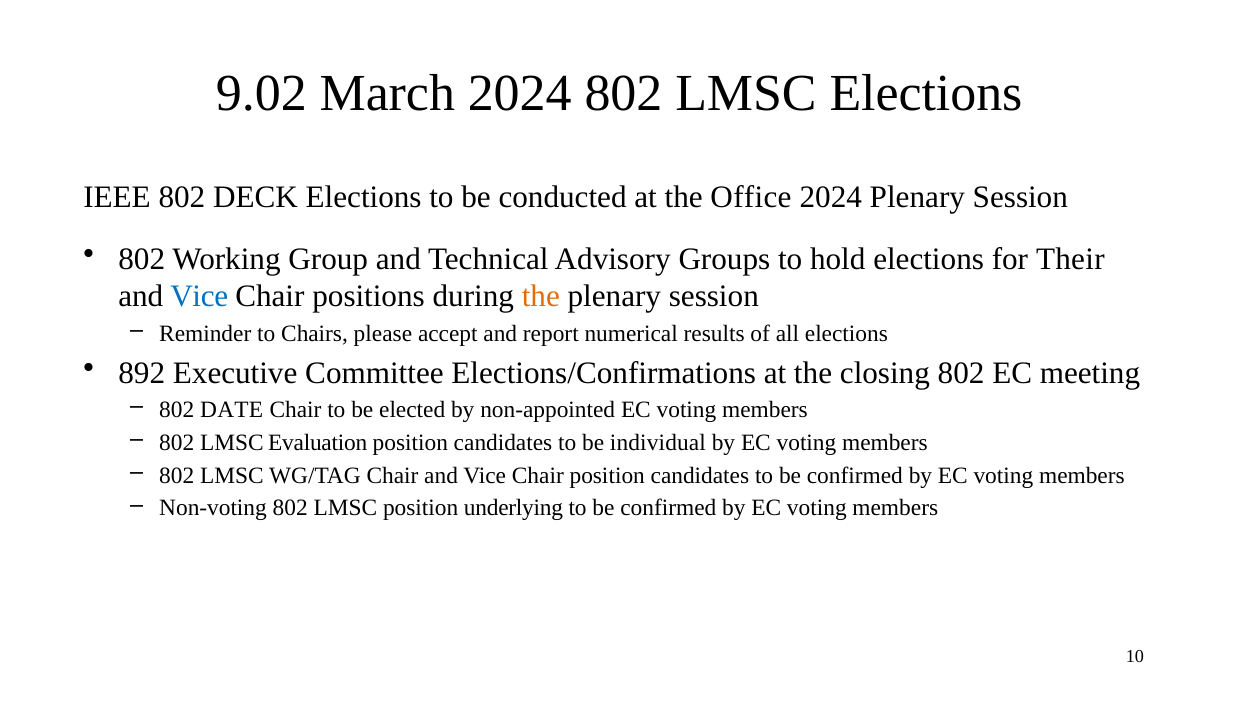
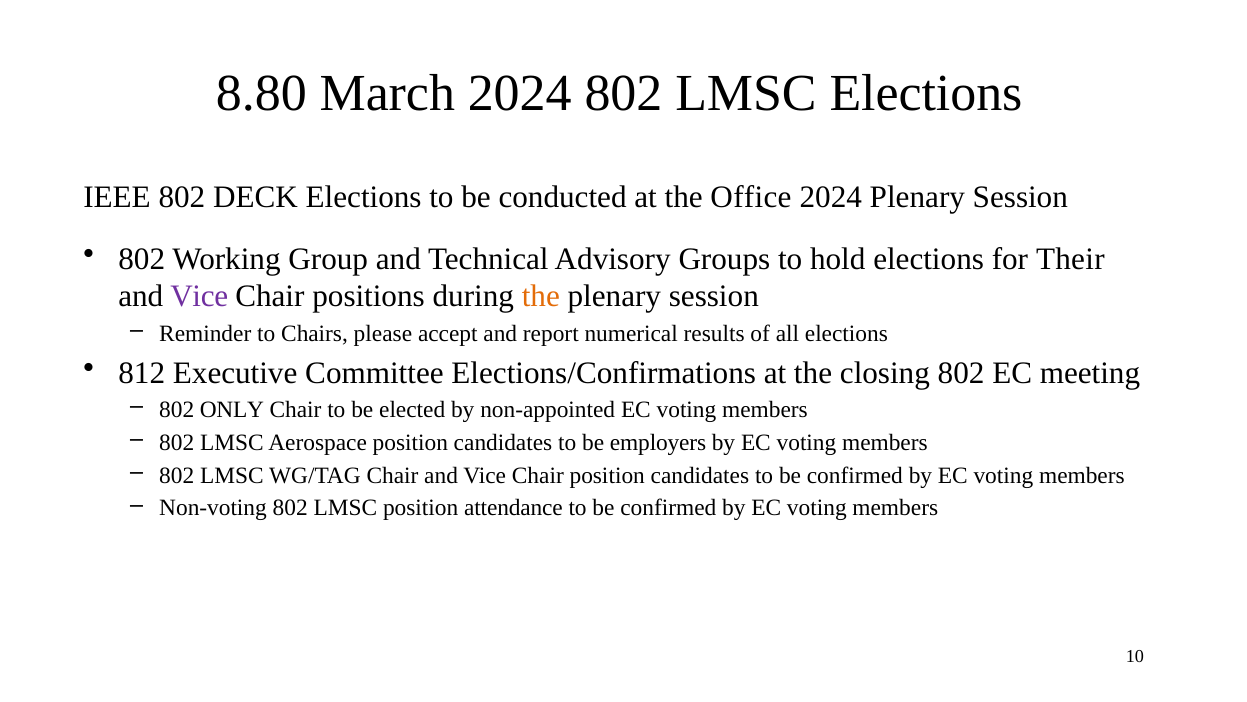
9.02: 9.02 -> 8.80 (261, 93)
Vice colour: blue -> purple (199, 296)
892: 892 -> 812 (142, 373)
DATE: DATE -> ONLY (232, 410)
Evaluation: Evaluation -> Aerospace (318, 442)
individual: individual -> employers (658, 442)
underlying: underlying -> attendance (513, 508)
